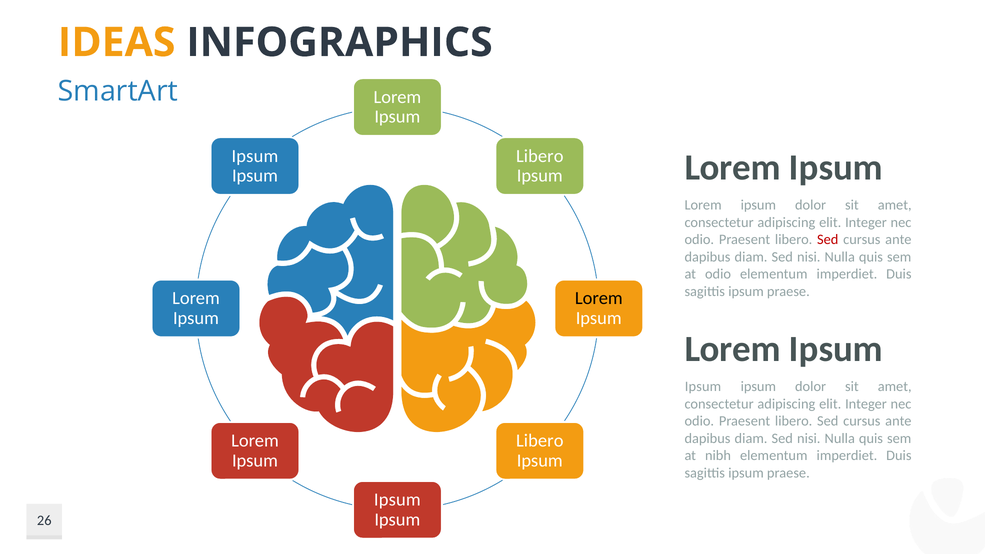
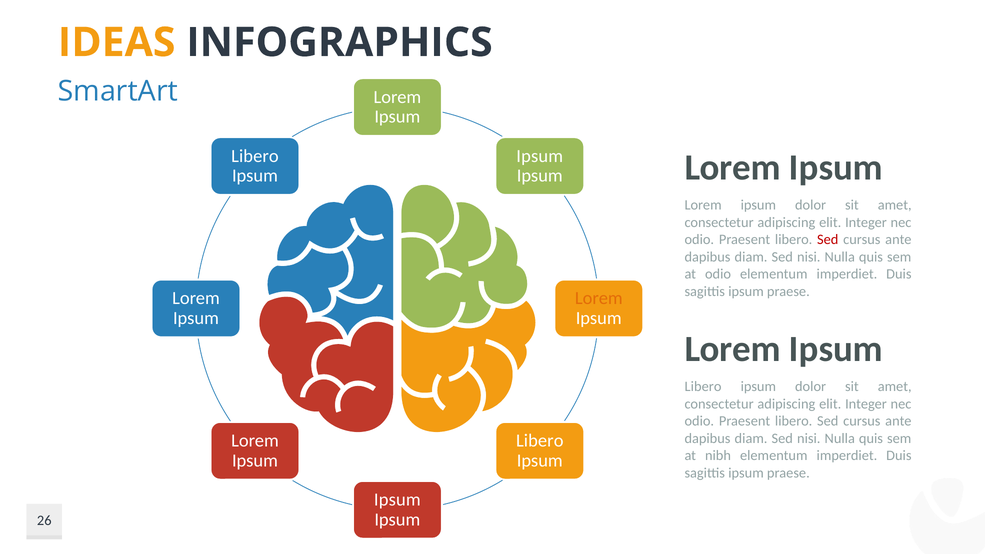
Ipsum: Ipsum -> Libero (255, 156)
Libero: Libero -> Ipsum (540, 156)
Lorem colour: black -> orange (599, 298)
Ipsum: Ipsum -> Libero (703, 387)
